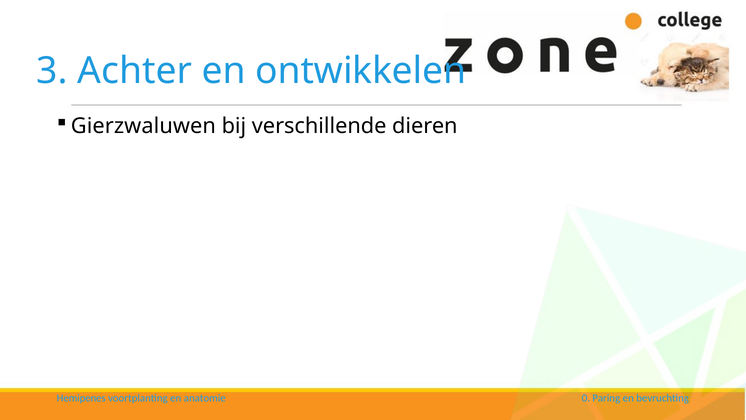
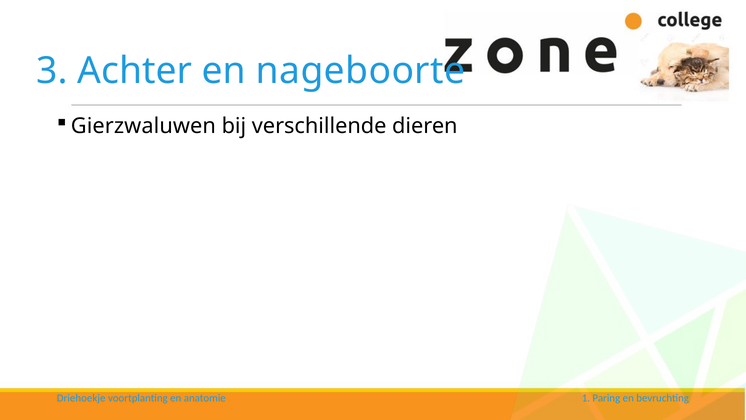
ontwikkelen: ontwikkelen -> nageboorte (360, 71)
Hemipenes: Hemipenes -> Driehoekje (81, 398)
0: 0 -> 1 (586, 398)
